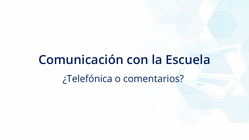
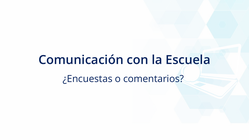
¿Telefónica: ¿Telefónica -> ¿Encuestas (88, 79)
